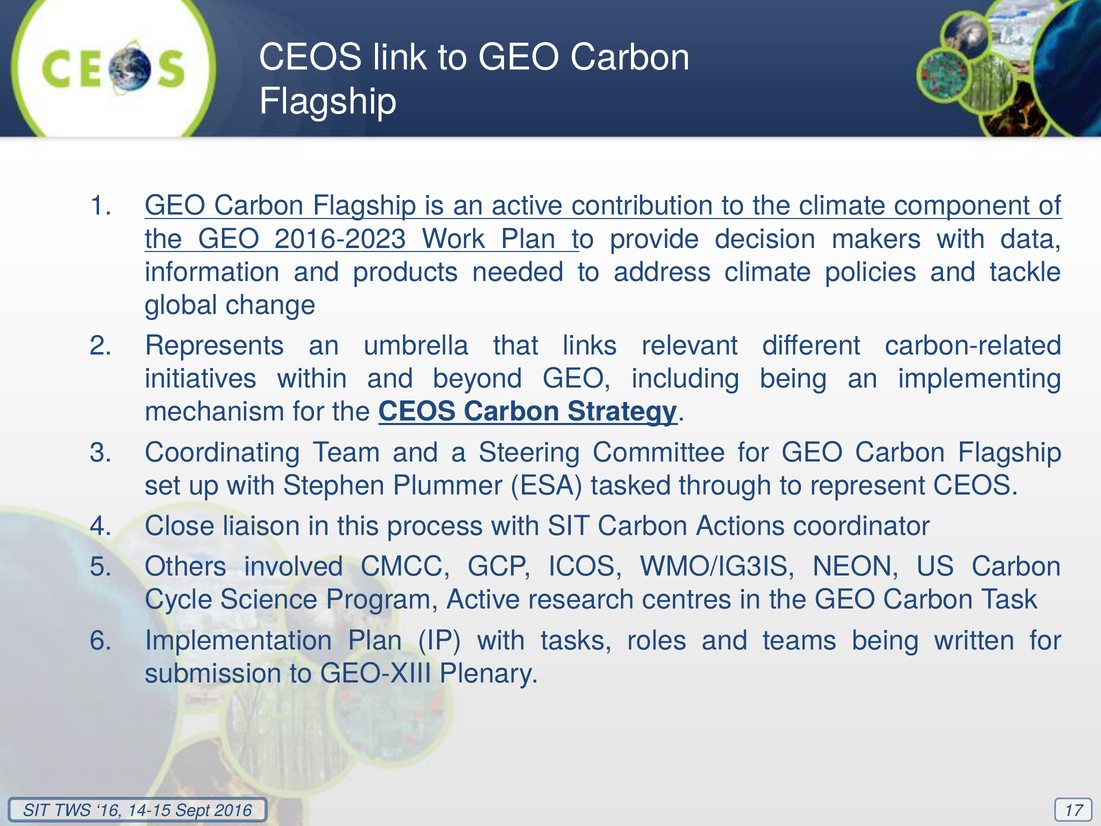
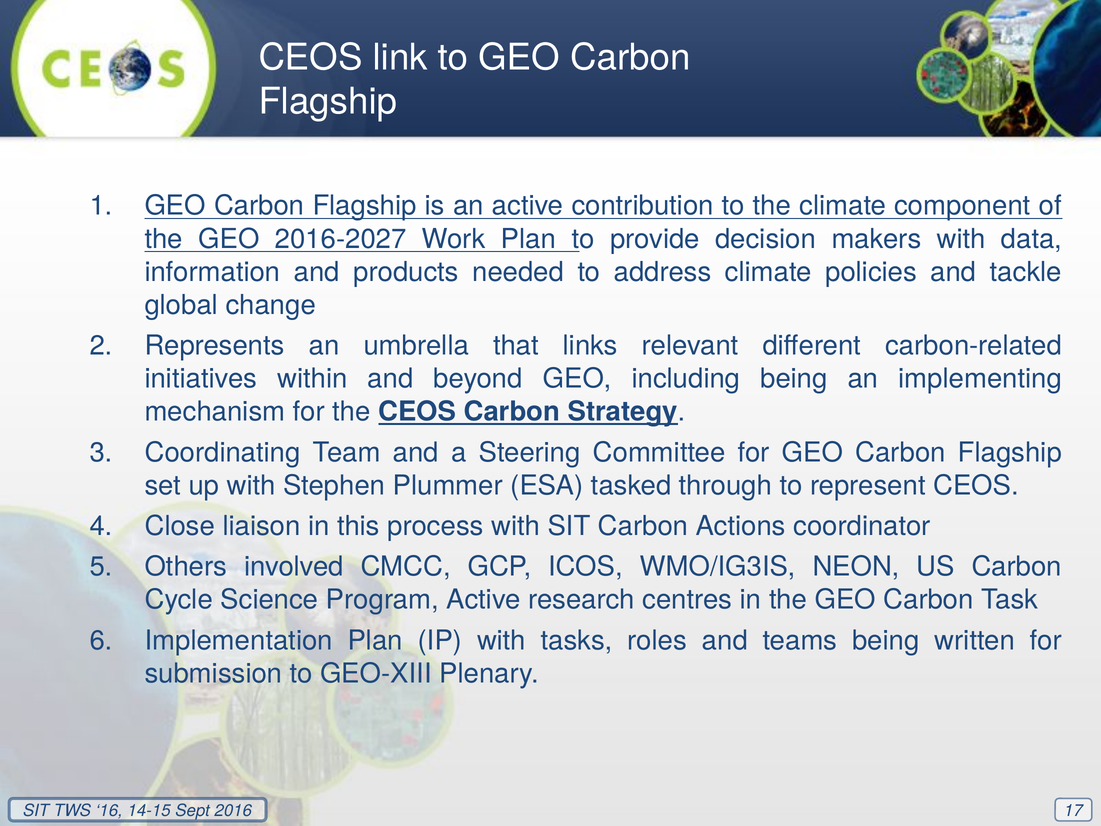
2016-2023: 2016-2023 -> 2016-2027 (341, 239)
